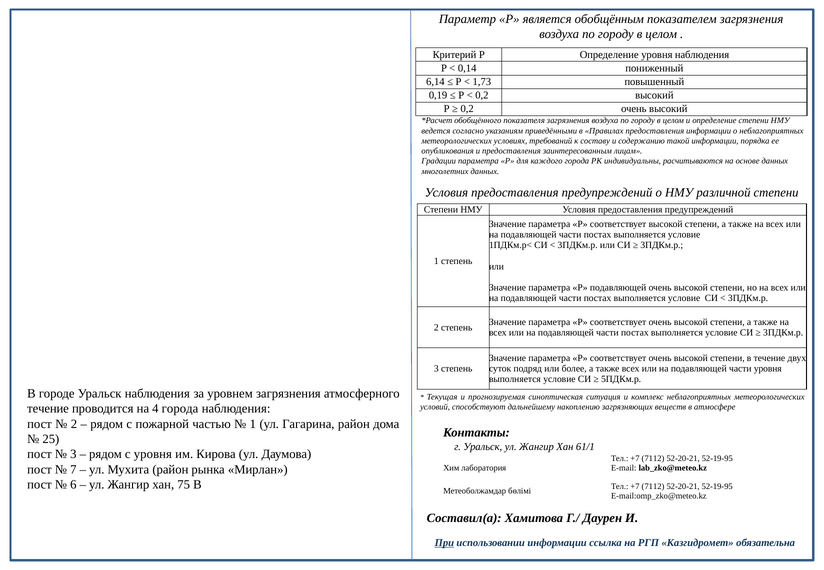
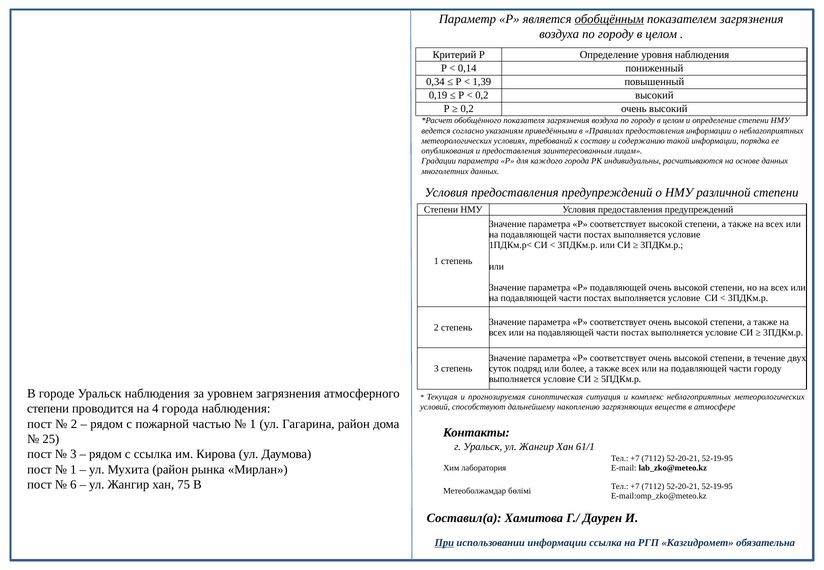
обобщённым underline: none -> present (609, 19)
6,14: 6,14 -> 0,34 (435, 82)
1,73: 1,73 -> 1,39 (482, 82)
части уровня: уровня -> городу (768, 369)
течение: течение -> степени (48, 409)
с уровня: уровня -> ссылка (153, 455)
7: 7 -> 1 (73, 470)
